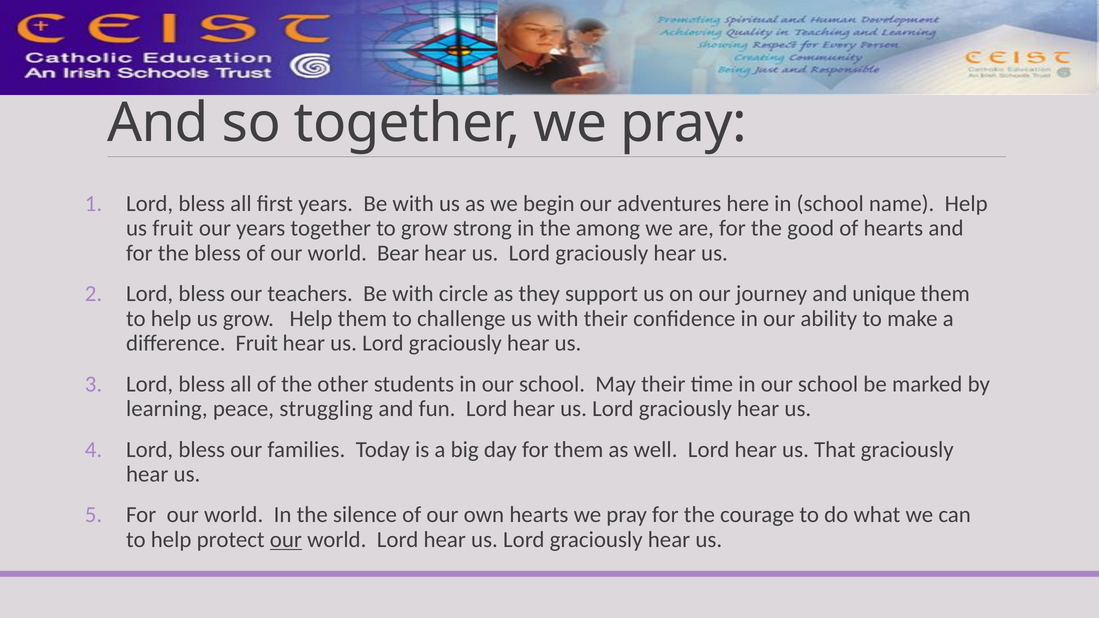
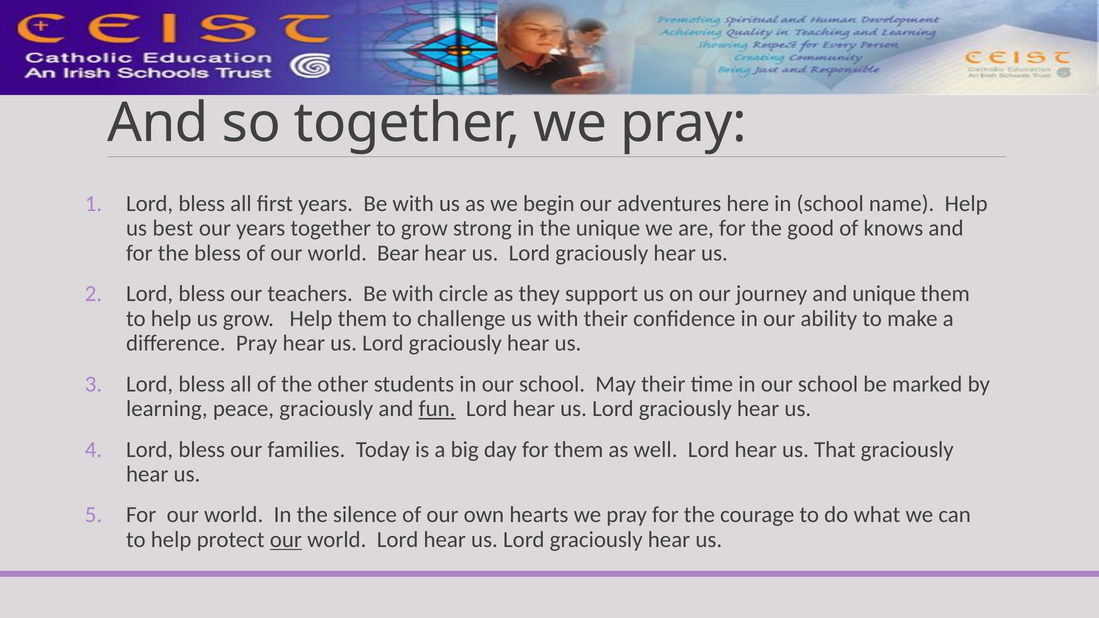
us fruit: fruit -> best (173, 228)
the among: among -> unique (608, 228)
of hearts: hearts -> knows (893, 228)
difference Fruit: Fruit -> Pray (257, 343)
peace struggling: struggling -> graciously (326, 409)
fun underline: none -> present (437, 409)
